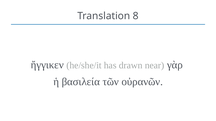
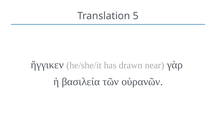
8: 8 -> 5 (136, 16)
